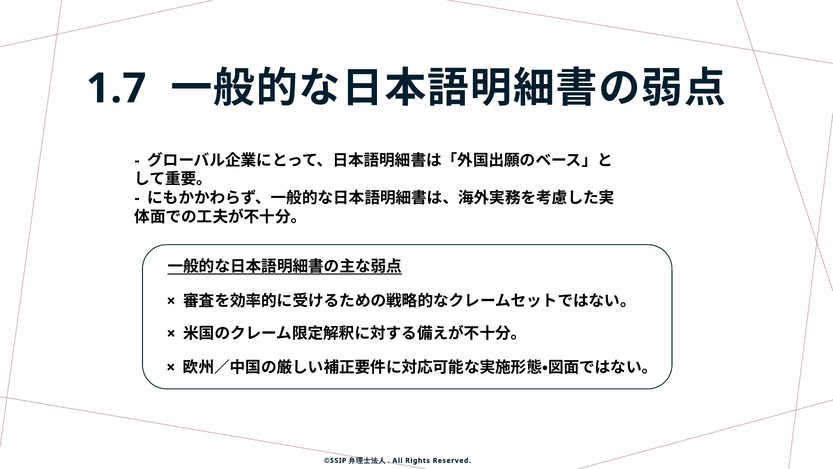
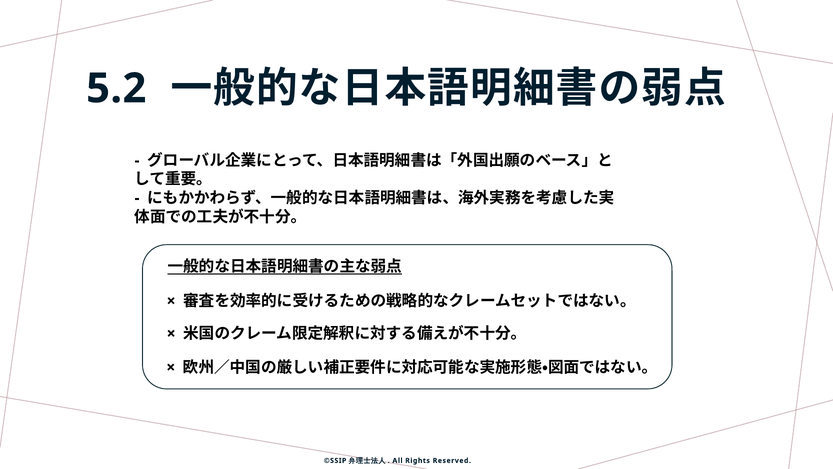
1.7: 1.7 -> 5.2 (116, 88)
